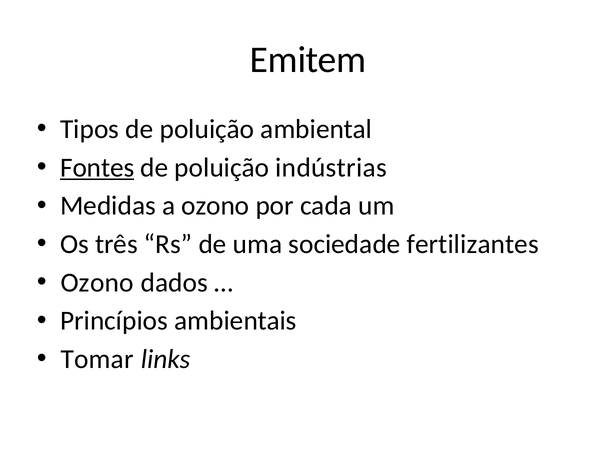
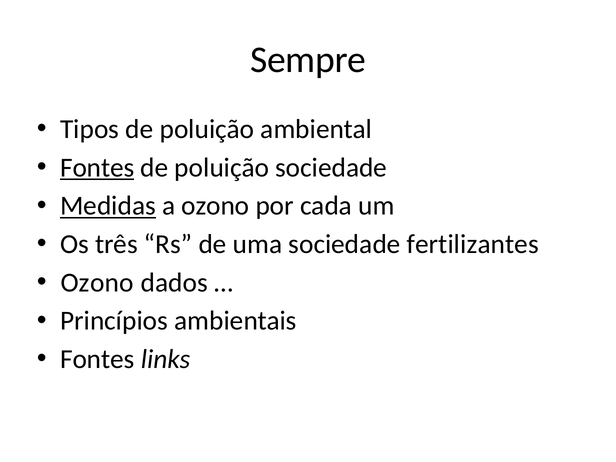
Emitem: Emitem -> Sempre (308, 60)
poluição indústrias: indústrias -> sociedade (331, 168)
Medidas underline: none -> present (108, 206)
Tomar: Tomar -> Fontes (97, 359)
